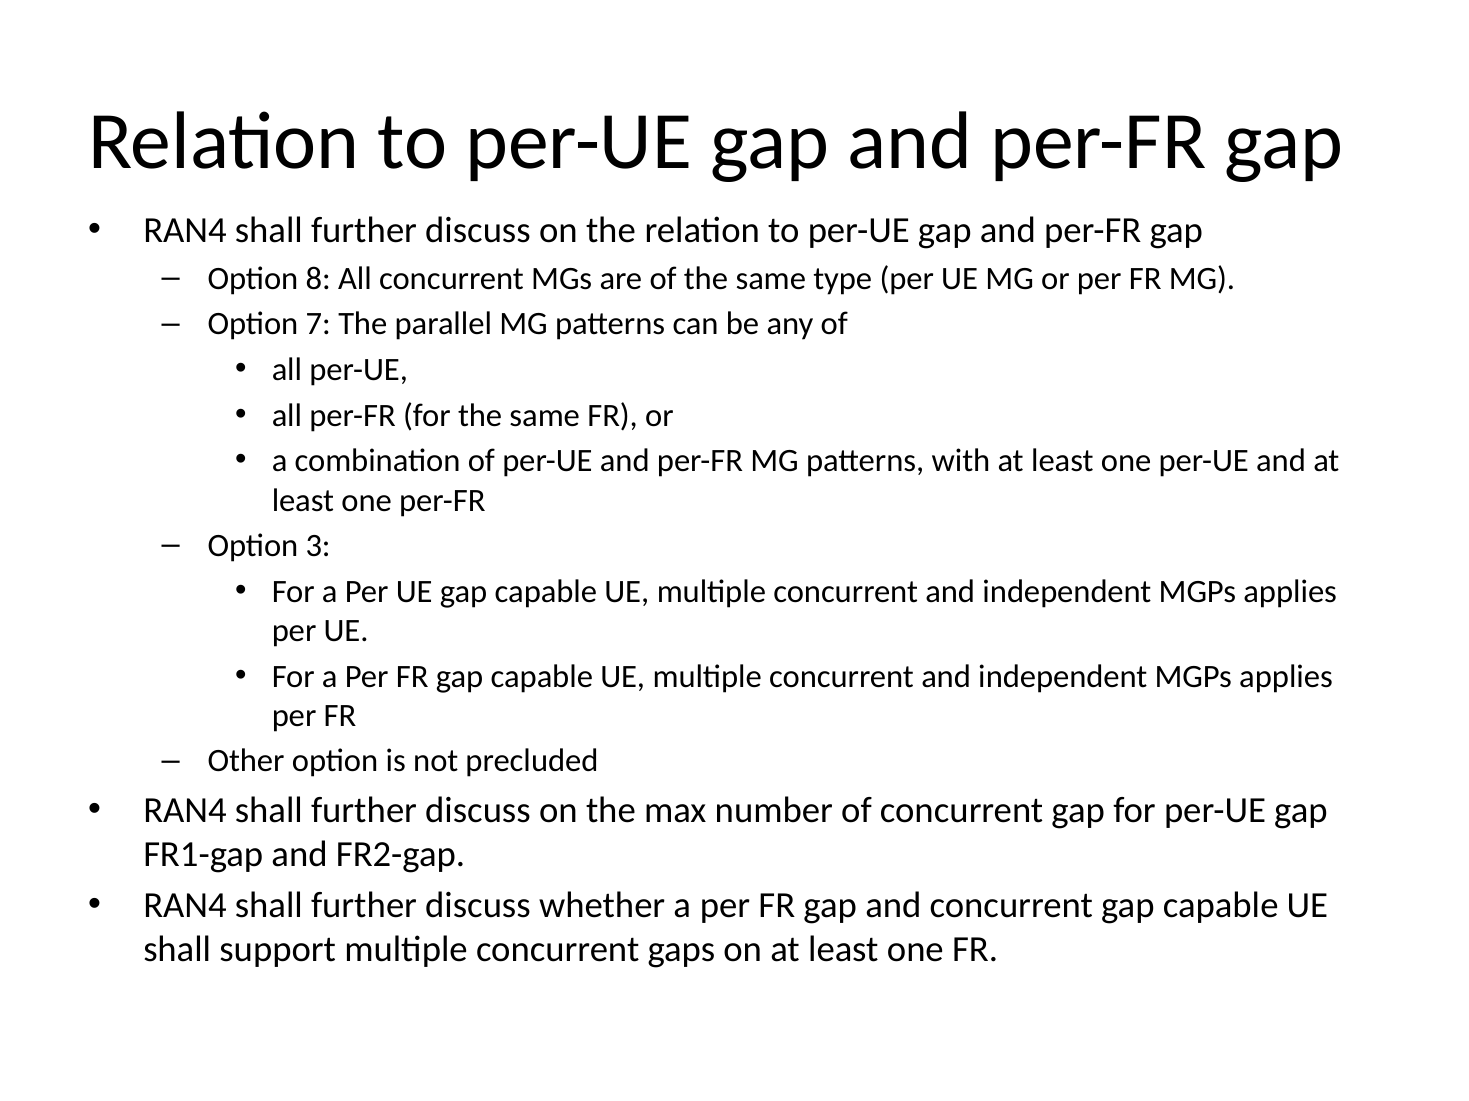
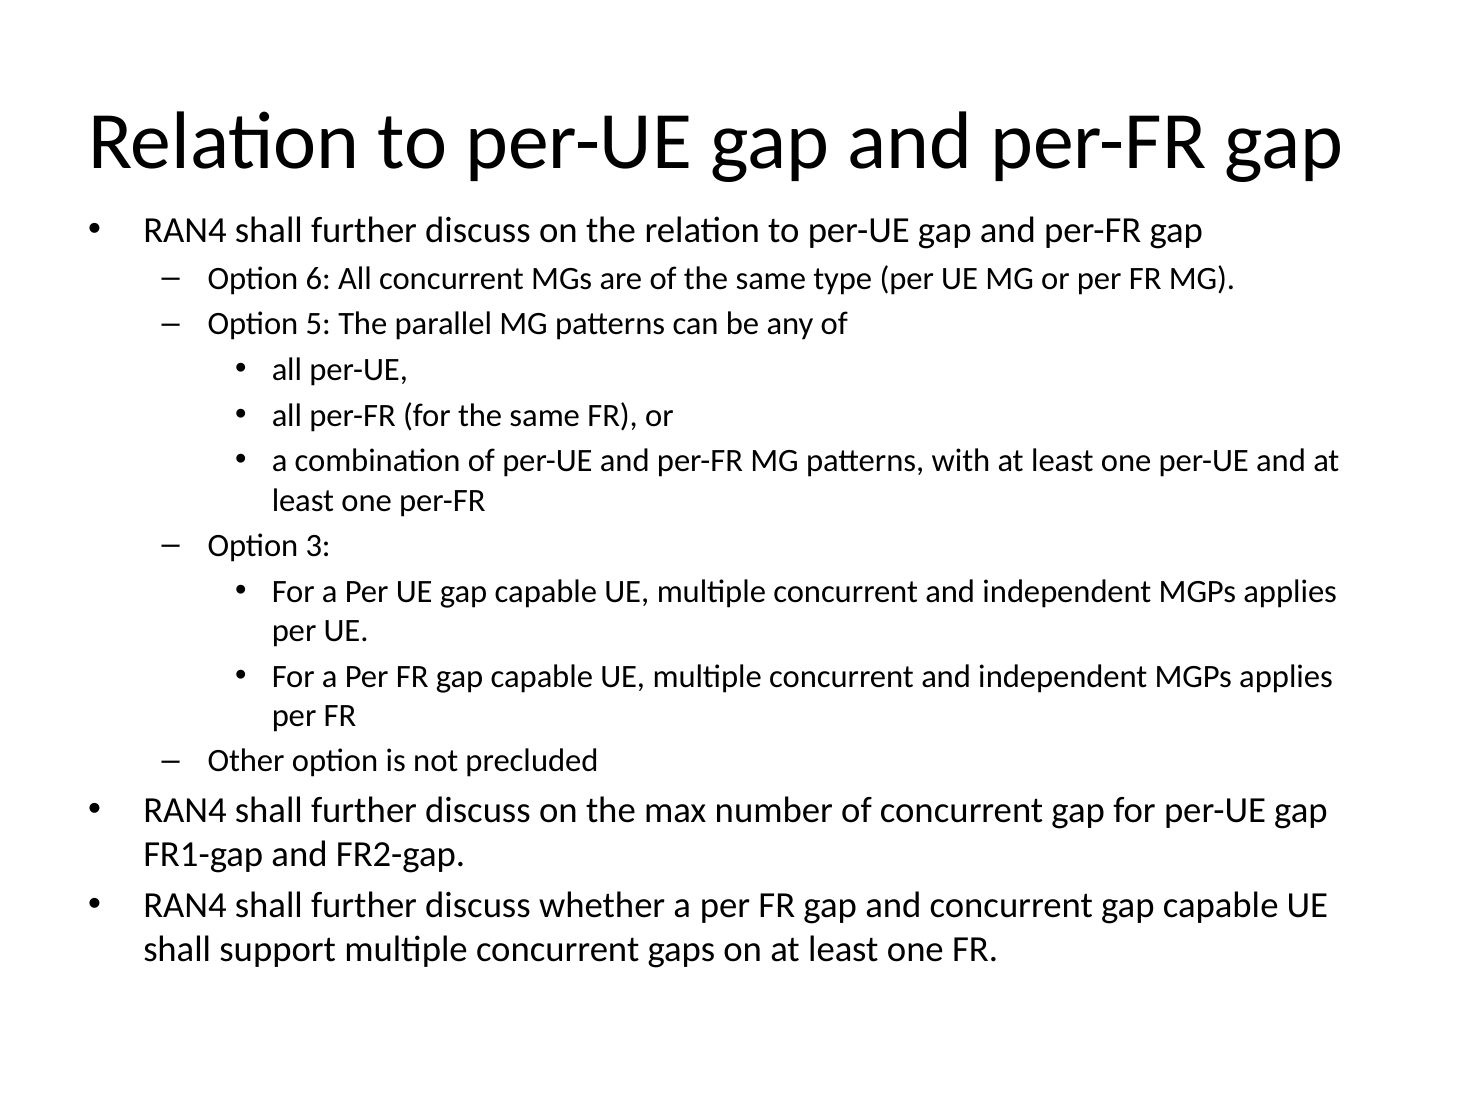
8: 8 -> 6 (318, 279)
7: 7 -> 5 (318, 324)
